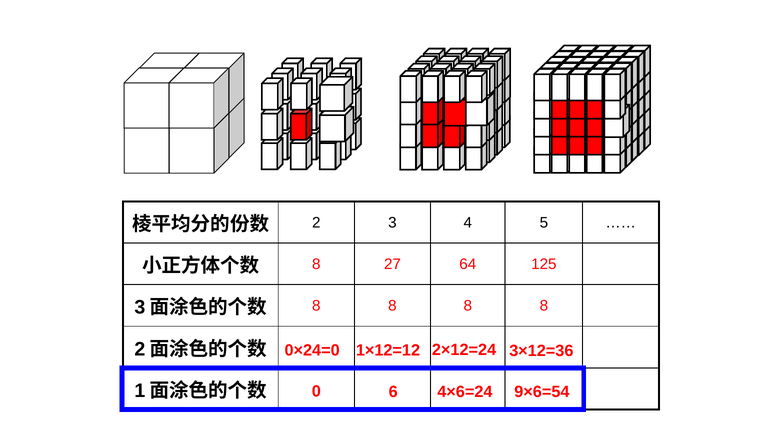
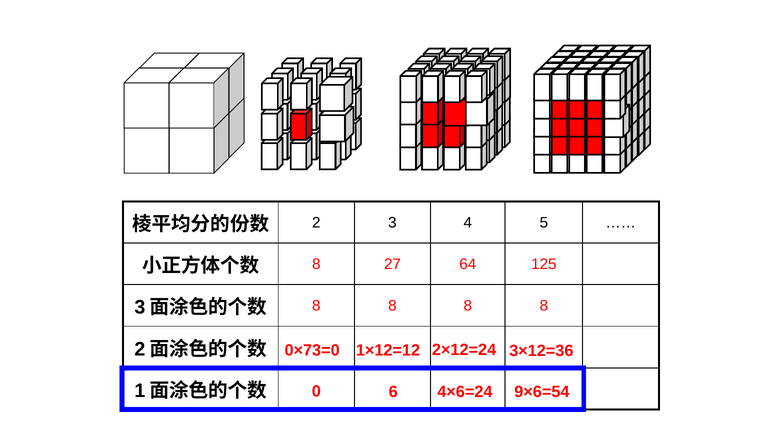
0×24=0: 0×24=0 -> 0×73=0 (312, 350)
